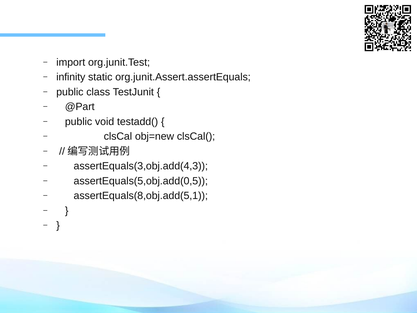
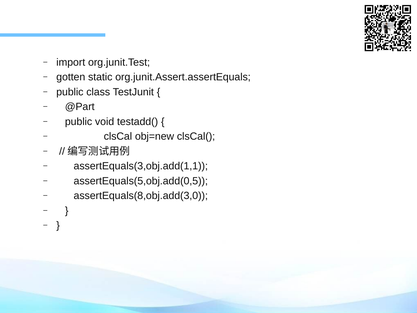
infinity: infinity -> gotten (71, 77)
assertEquals(3,obj.add(4,3: assertEquals(3,obj.add(4,3 -> assertEquals(3,obj.add(1,1 (141, 166)
assertEquals(8,obj.add(5,1: assertEquals(8,obj.add(5,1 -> assertEquals(8,obj.add(3,0 (141, 196)
